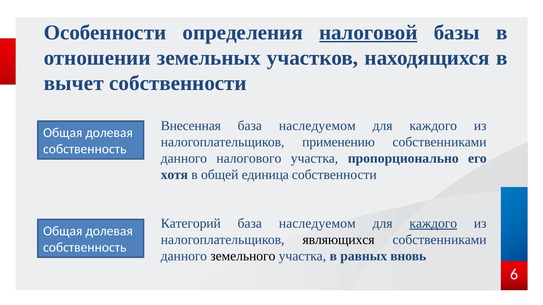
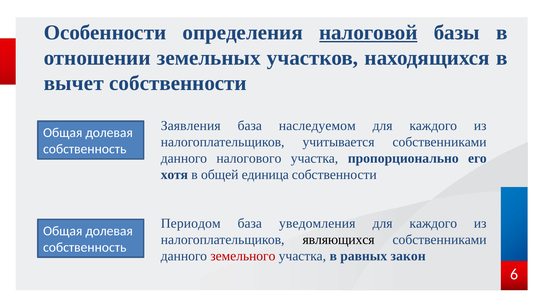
Внесенная: Внесенная -> Заявления (191, 126)
применению: применению -> учитывается (339, 142)
Категорий: Категорий -> Периодом (191, 224)
наследуемом: наследуемом -> уведомления (317, 224)
каждого underline: present -> none (433, 224)
земельного colour: black -> red (243, 256)
вновь: вновь -> закон (408, 256)
